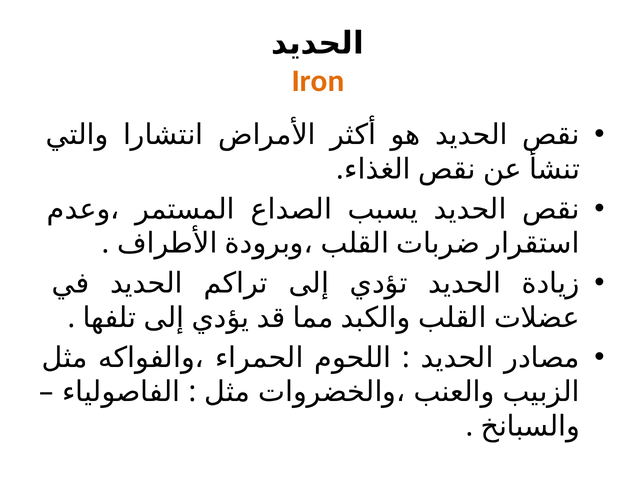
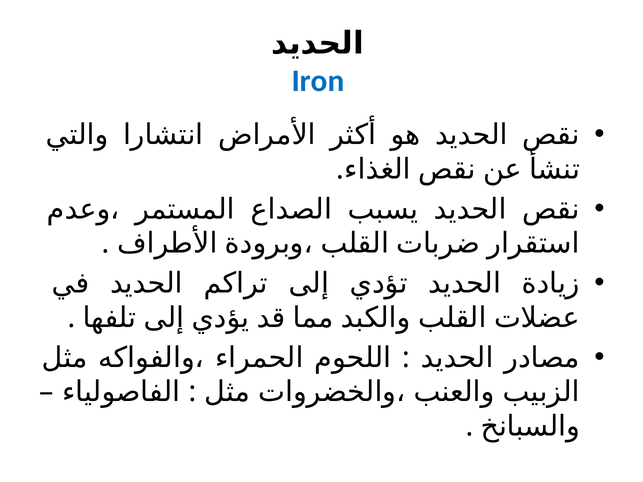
Iron colour: orange -> blue (318, 81)
